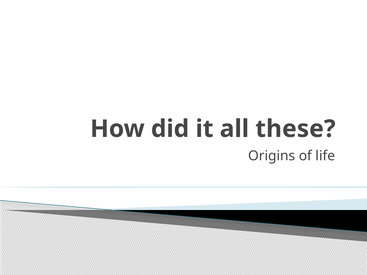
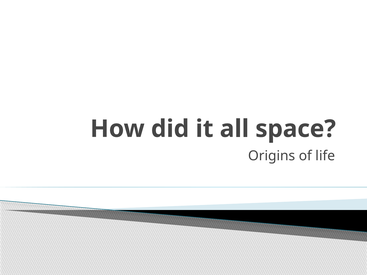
these: these -> space (296, 129)
